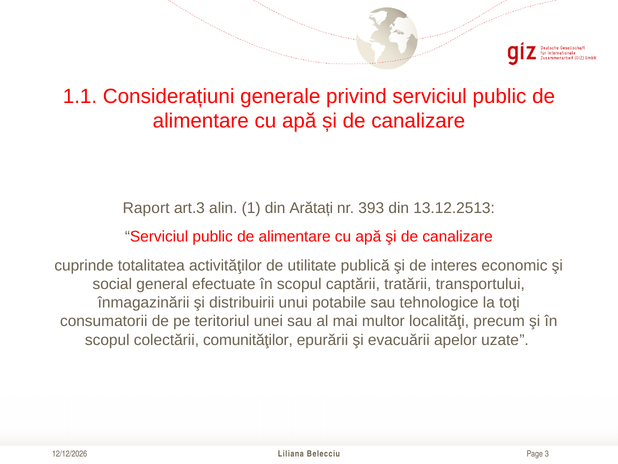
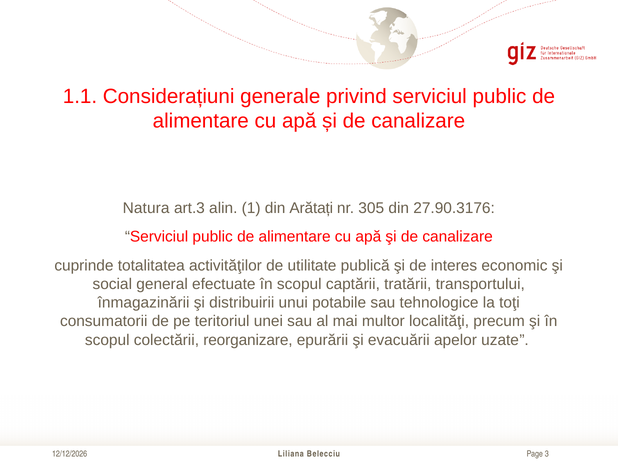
Raport: Raport -> Natura (146, 208)
393: 393 -> 305 (371, 208)
13.12.2513: 13.12.2513 -> 27.90.3176 (454, 208)
comunităţilor: comunităţilor -> reorganizare (248, 340)
